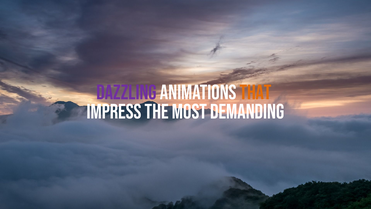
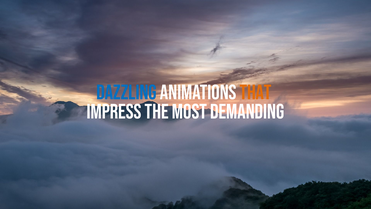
Dazzling colour: purple -> blue (126, 92)
